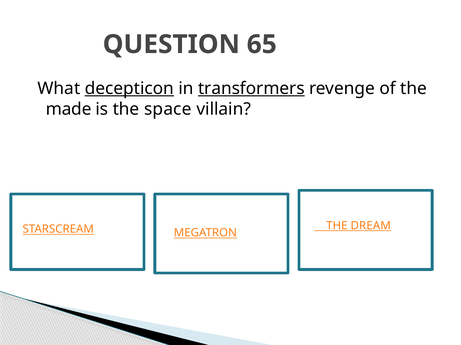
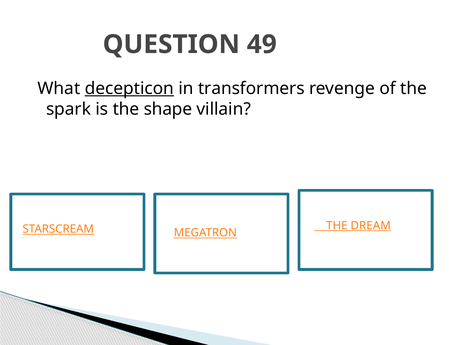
65: 65 -> 49 (262, 44)
transformers underline: present -> none (251, 89)
made: made -> spark (69, 109)
space: space -> shape (168, 109)
